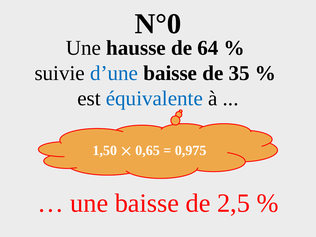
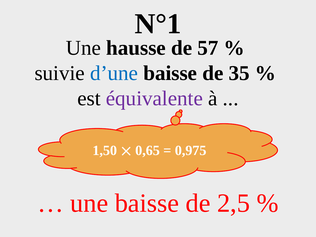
N°0: N°0 -> N°1 (158, 24)
64: 64 -> 57 (208, 48)
équivalente colour: blue -> purple (154, 99)
